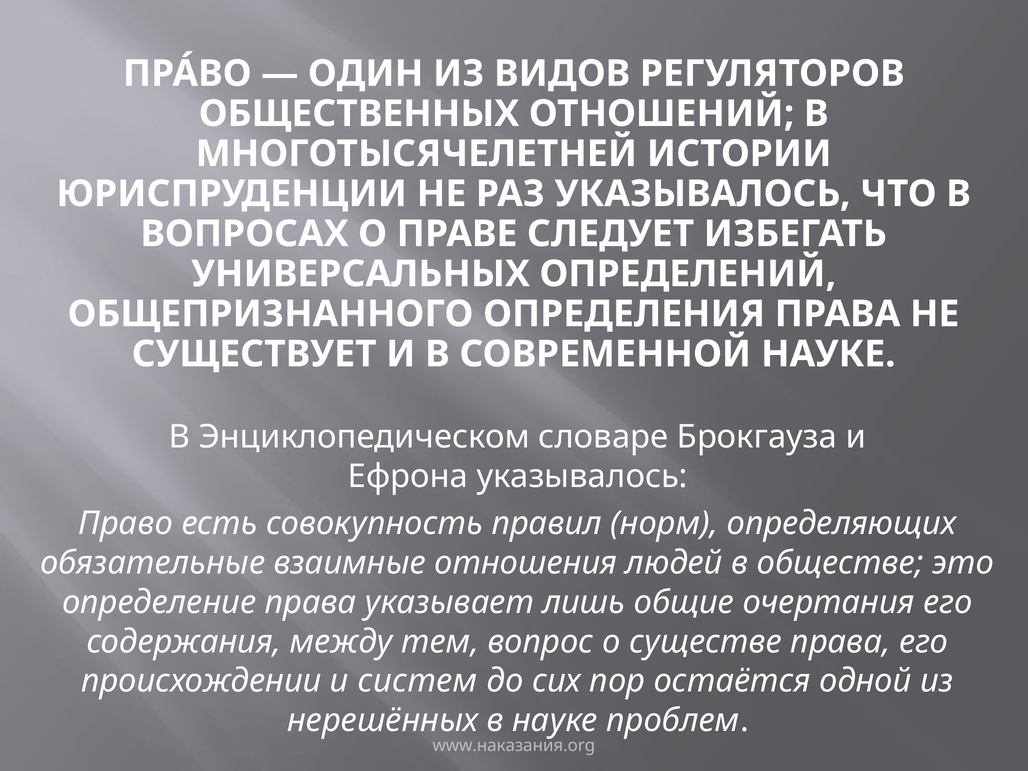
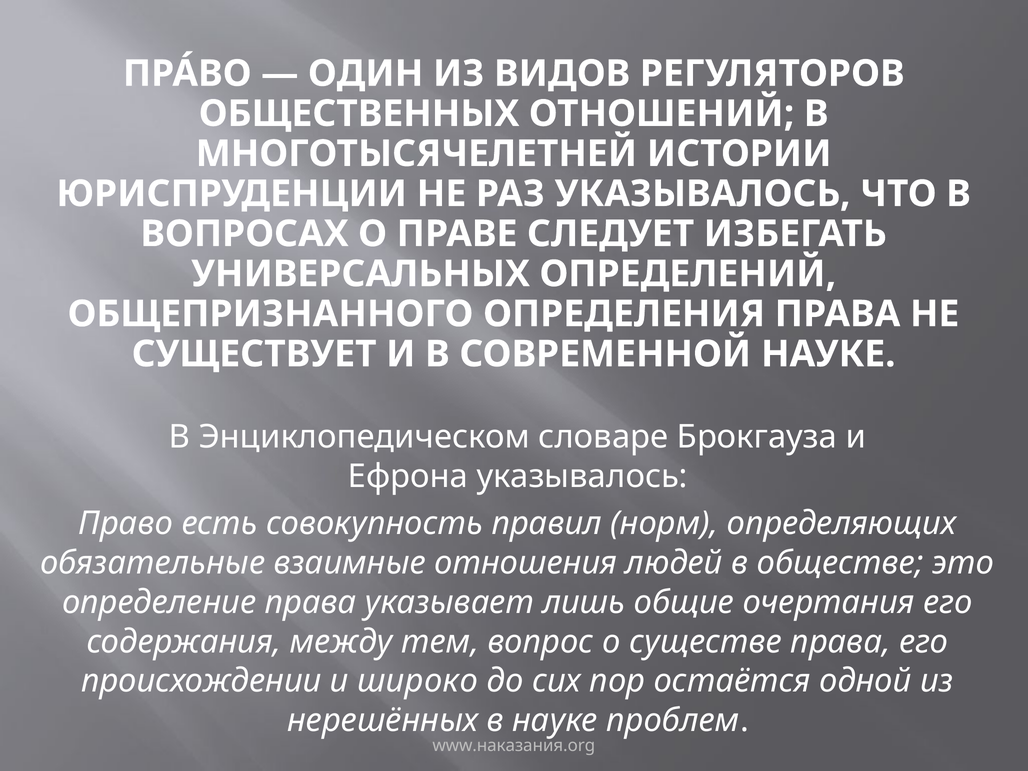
систем: систем -> широко (418, 681)
